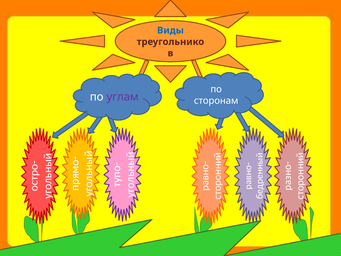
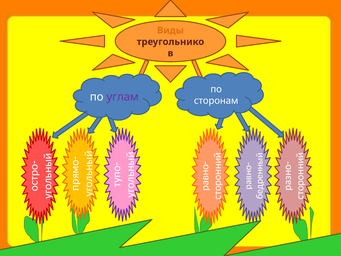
Виды colour: blue -> orange (170, 30)
